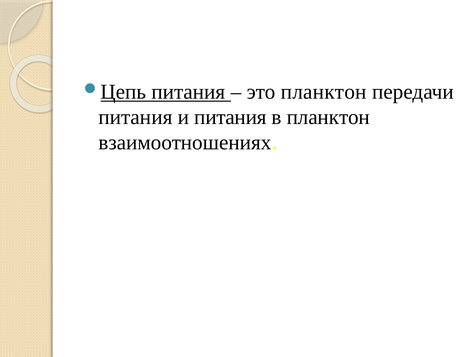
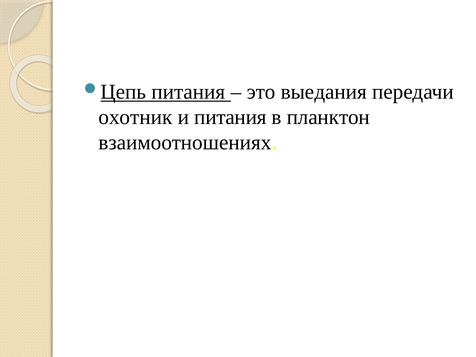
это планктон: планктон -> выедания (324, 92)
питания: питания -> охотник (135, 117)
